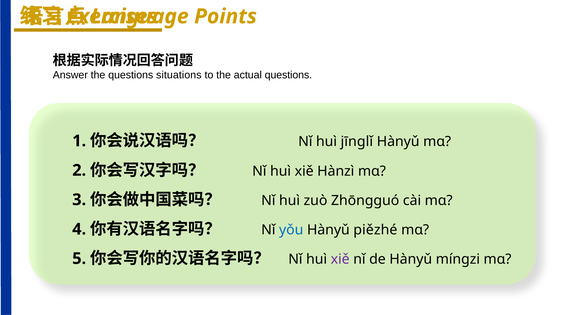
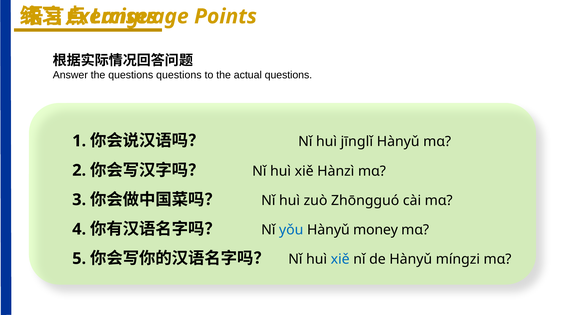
questions situations: situations -> questions (179, 75)
piězhé: piězhé -> money (376, 230)
xiě colour: purple -> blue (340, 260)
